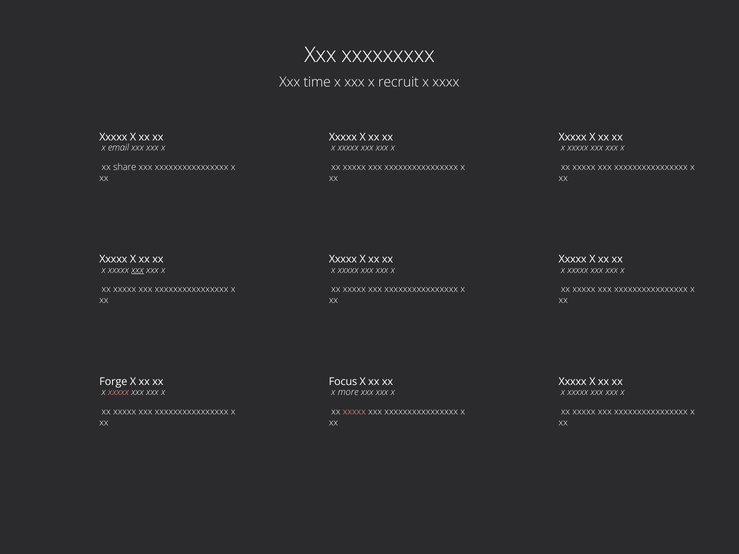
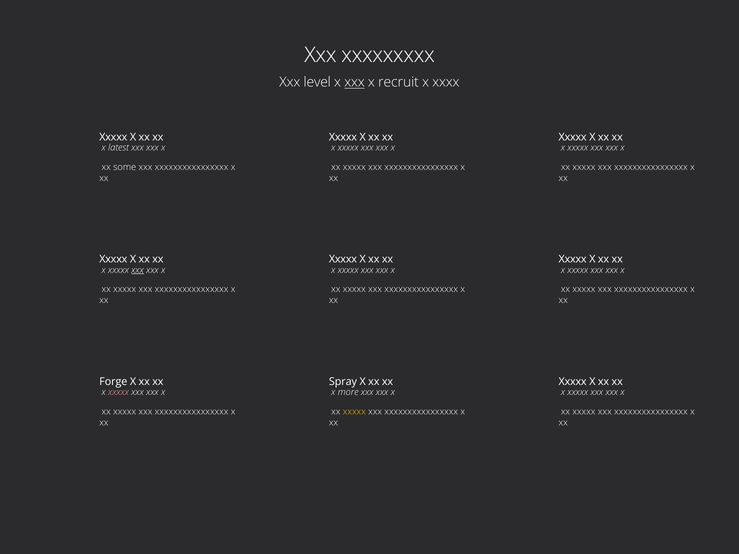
time: time -> level (317, 82)
xxx underline: none -> present (355, 82)
email: email -> latest (119, 148)
share: share -> some (125, 167)
Focus: Focus -> Spray (343, 382)
xxxxx colour: pink -> yellow (354, 412)
